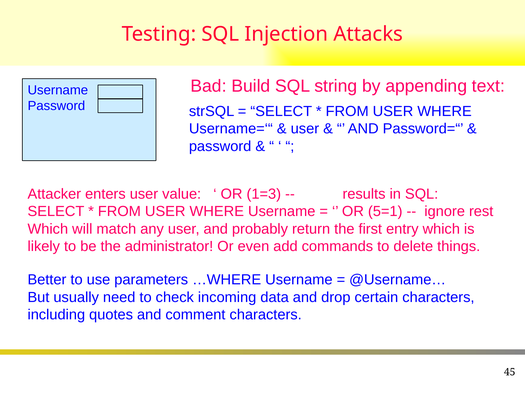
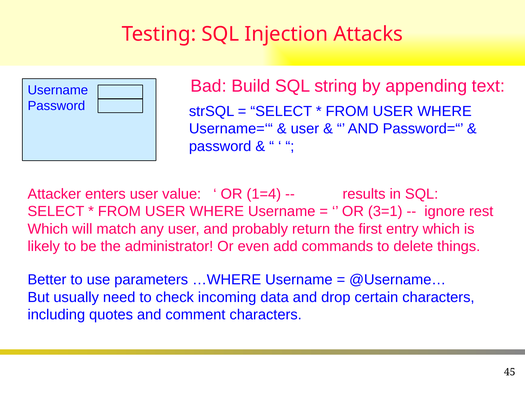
1=3: 1=3 -> 1=4 (264, 194)
5=1: 5=1 -> 3=1 (385, 211)
